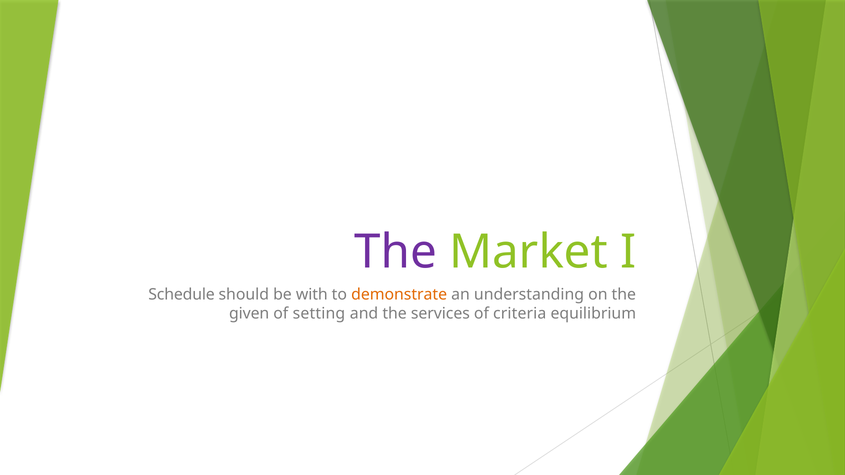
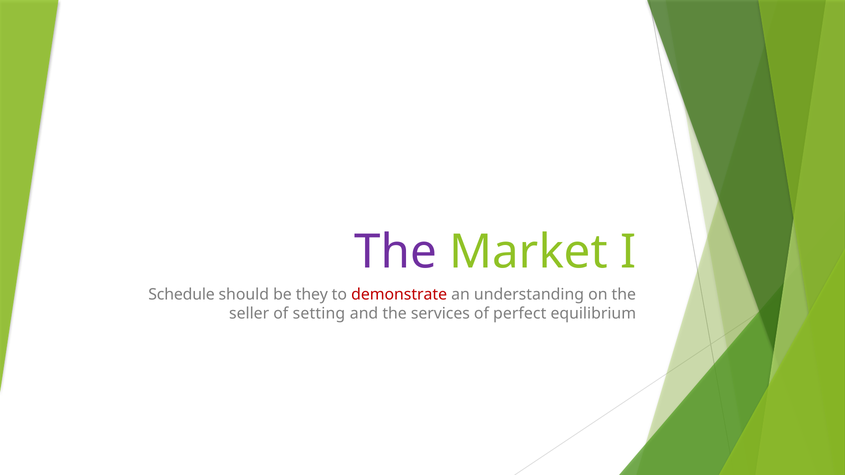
with: with -> they (312, 295)
demonstrate colour: orange -> red (399, 295)
given: given -> seller (249, 314)
criteria: criteria -> perfect (520, 314)
